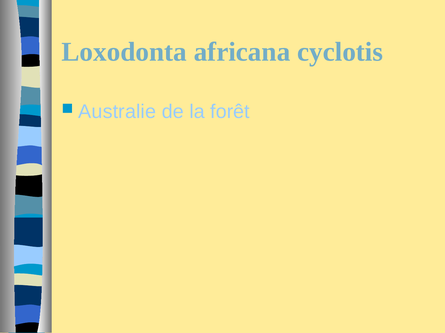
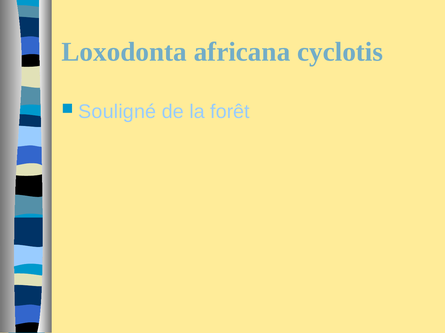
Australie: Australie -> Souligné (117, 112)
